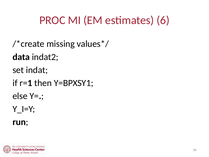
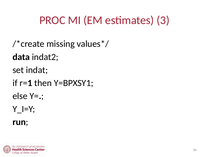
6: 6 -> 3 (163, 20)
